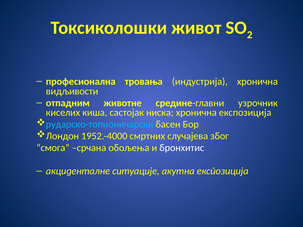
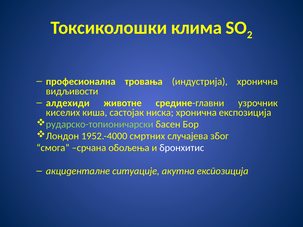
живот: живот -> клима (197, 28)
отпадним: отпадним -> алдехиди (68, 103)
рударско-топионичарски colour: light blue -> light green (100, 124)
